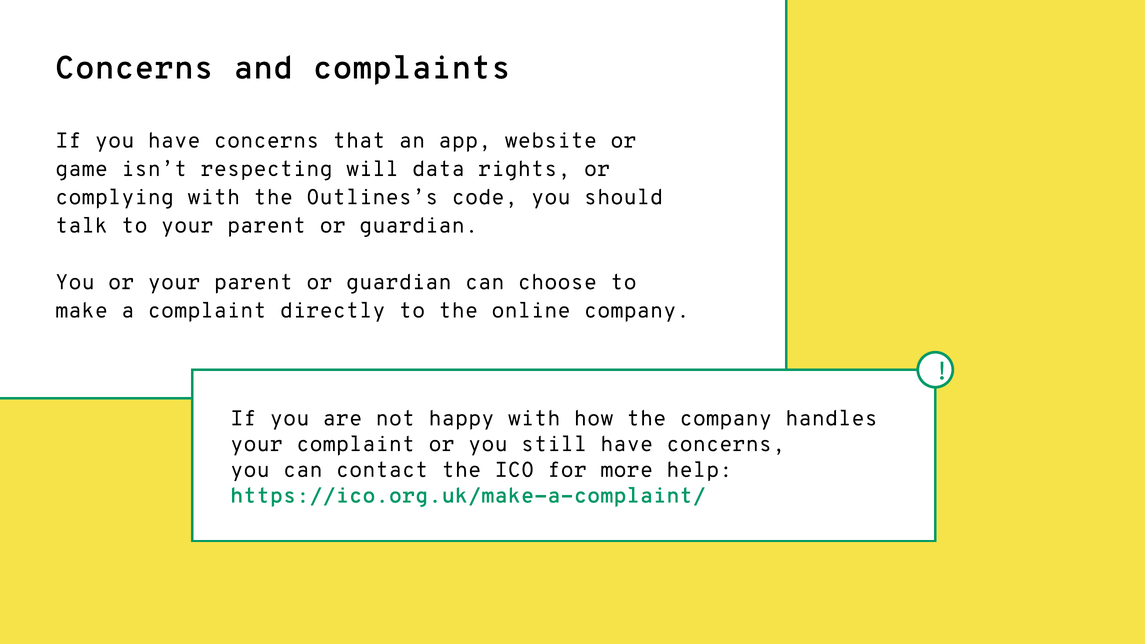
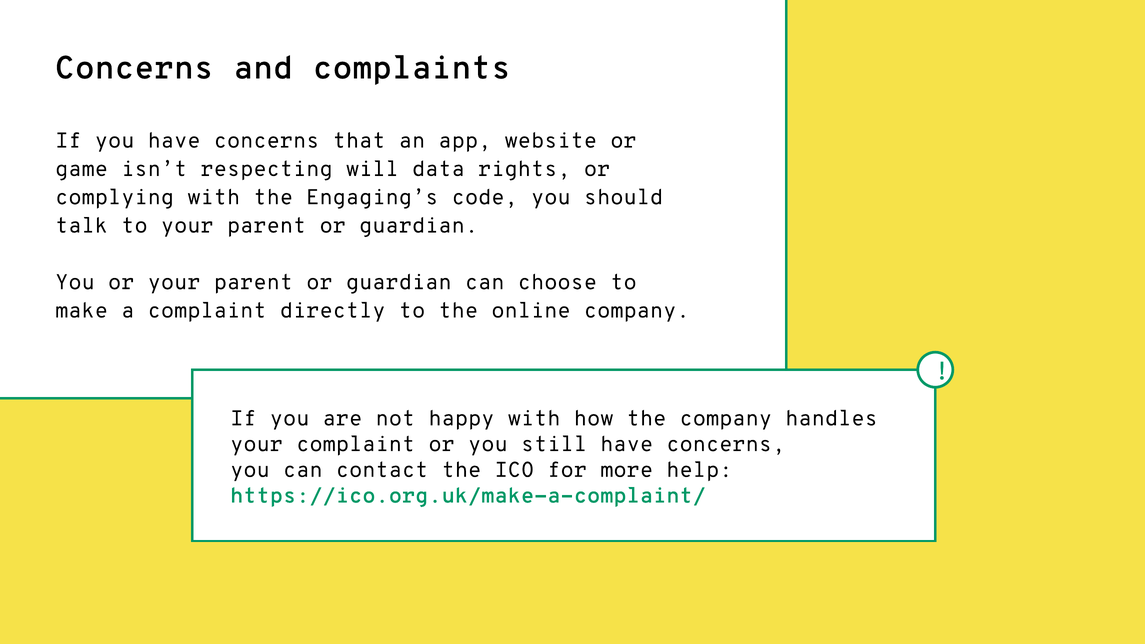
Outlines’s: Outlines’s -> Engaging’s (372, 197)
